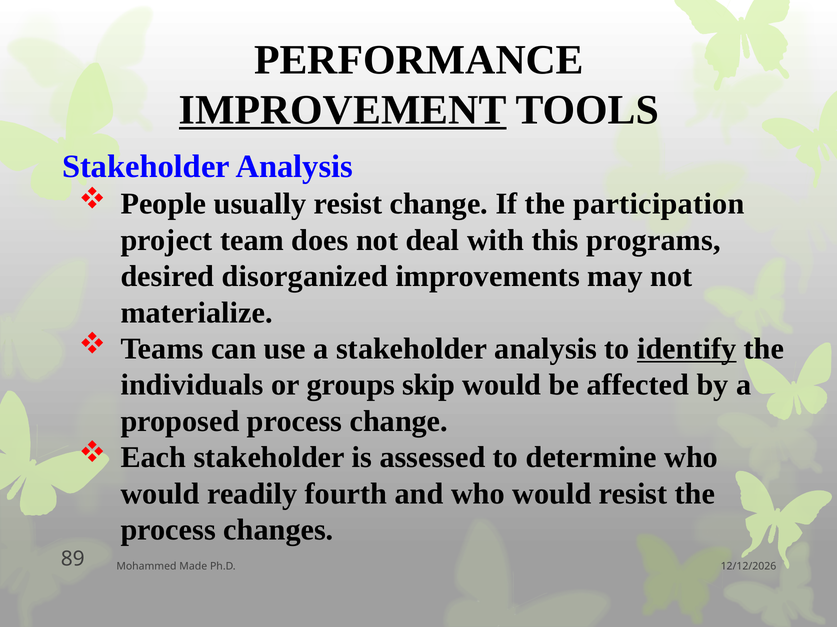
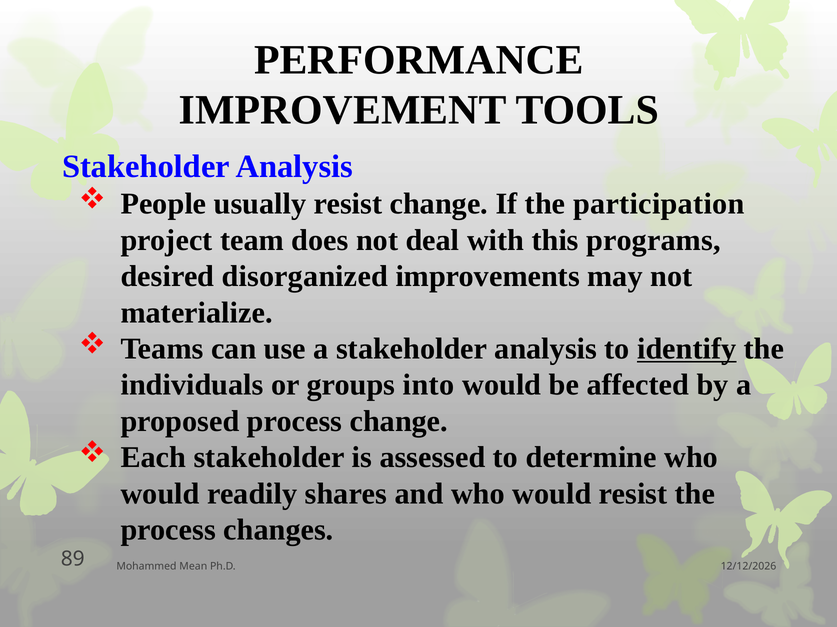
IMPROVEMENT underline: present -> none (343, 110)
skip: skip -> into (429, 385)
fourth: fourth -> shares (346, 494)
Made: Made -> Mean (193, 567)
